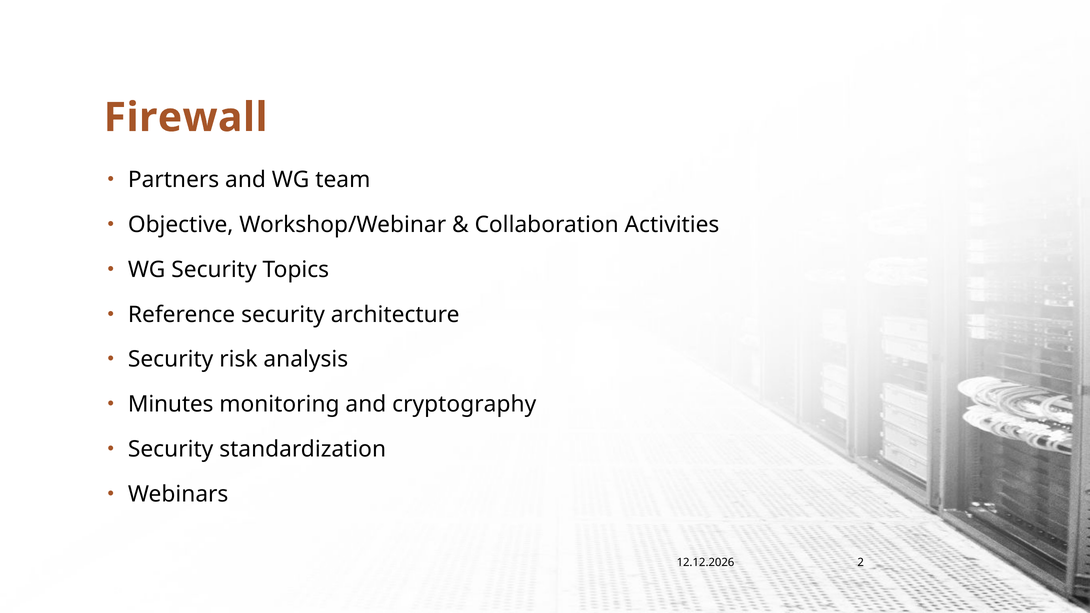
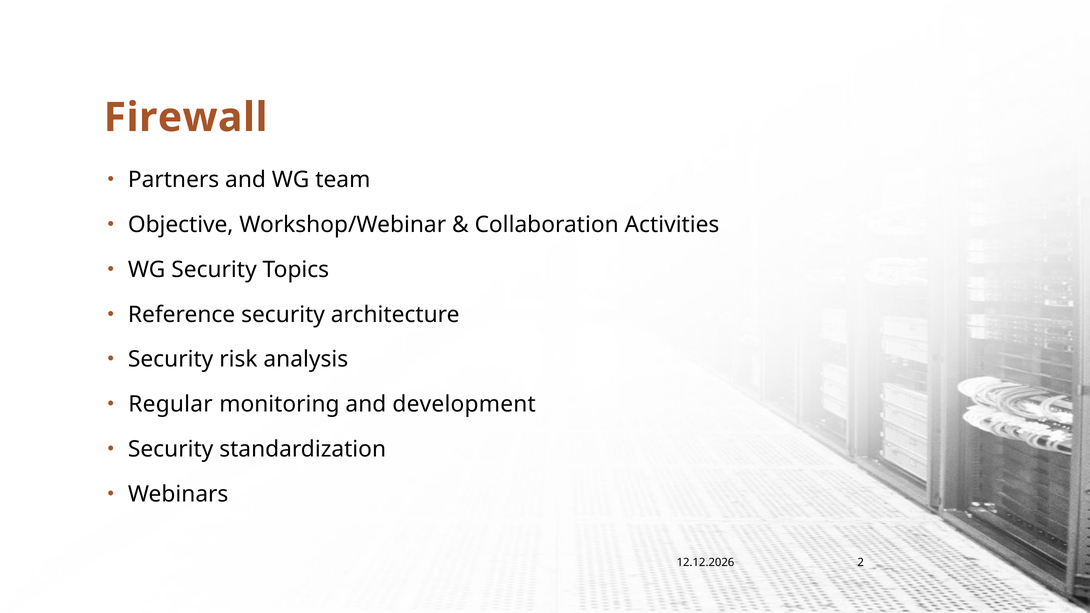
Minutes: Minutes -> Regular (171, 405)
cryptography: cryptography -> development (464, 405)
